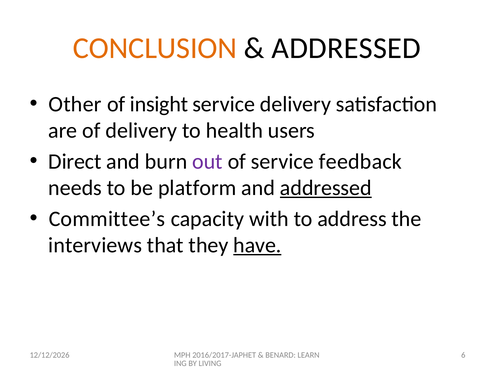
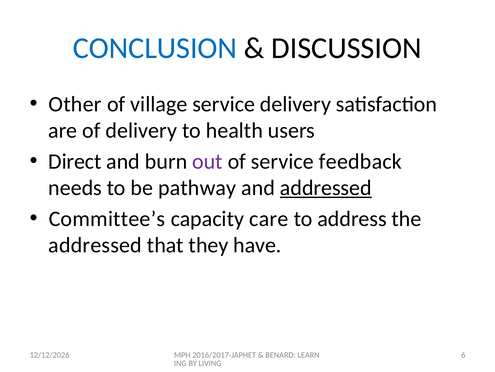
CONCLUSION colour: orange -> blue (155, 48)
ADDRESSED: ADDRESSED -> DISCUSSION (346, 48)
insight: insight -> village (159, 104)
platform: platform -> pathway (197, 188)
with: with -> care (269, 218)
interviews: interviews -> addressed (95, 245)
have underline: present -> none (257, 245)
